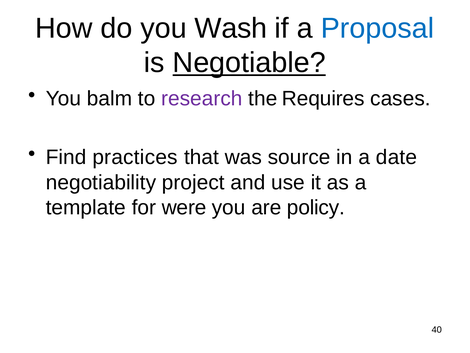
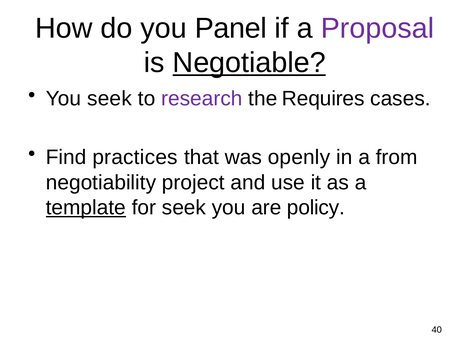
Wash: Wash -> Panel (231, 28)
Proposal colour: blue -> purple (377, 28)
You balm: balm -> seek (109, 99)
source: source -> openly (299, 157)
date: date -> from (397, 157)
template underline: none -> present (86, 207)
for were: were -> seek (184, 207)
